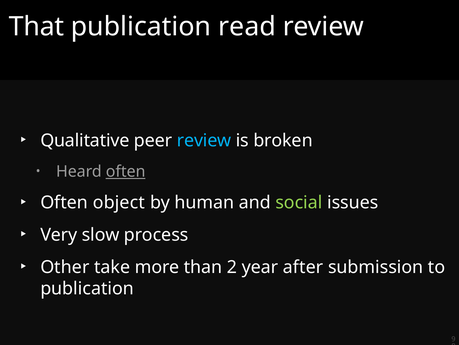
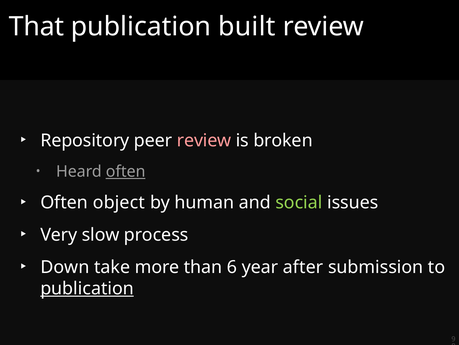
read: read -> built (247, 27)
Qualitative: Qualitative -> Repository (85, 140)
review colour: light blue -> pink (204, 140)
Other: Other -> Down (65, 267)
2: 2 -> 6 (232, 267)
publication underline: none -> present (87, 288)
